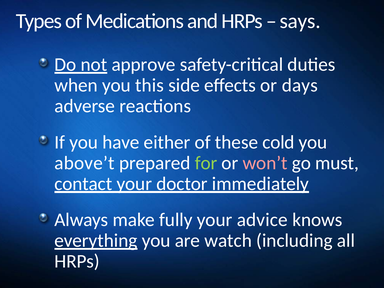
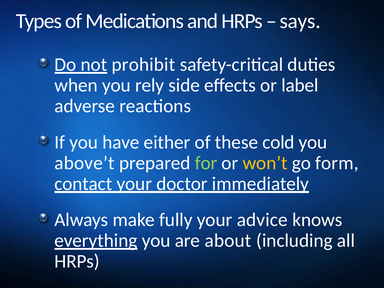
approve: approve -> prohibit (143, 65)
this: this -> rely (150, 85)
days: days -> label (300, 85)
won’t colour: pink -> yellow (265, 163)
must: must -> form (337, 163)
watch: watch -> about (228, 241)
